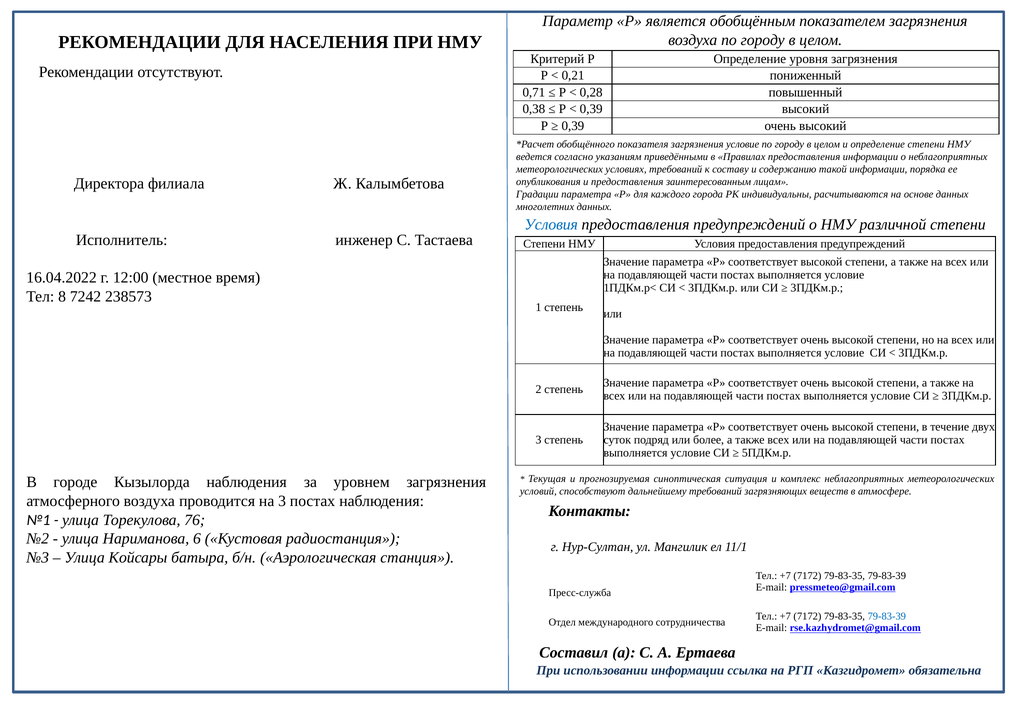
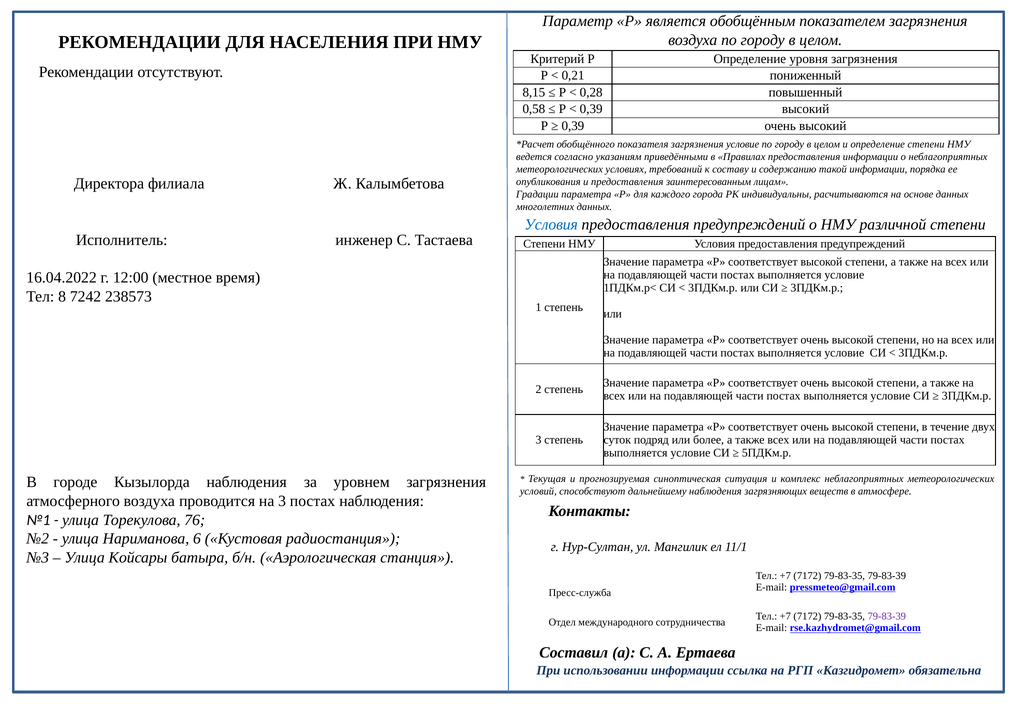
0,71: 0,71 -> 8,15 (534, 92)
0,38: 0,38 -> 0,58 (534, 109)
дальнейшему требований: требований -> наблюдения (715, 491)
79-83-39 colour: blue -> purple (887, 616)
